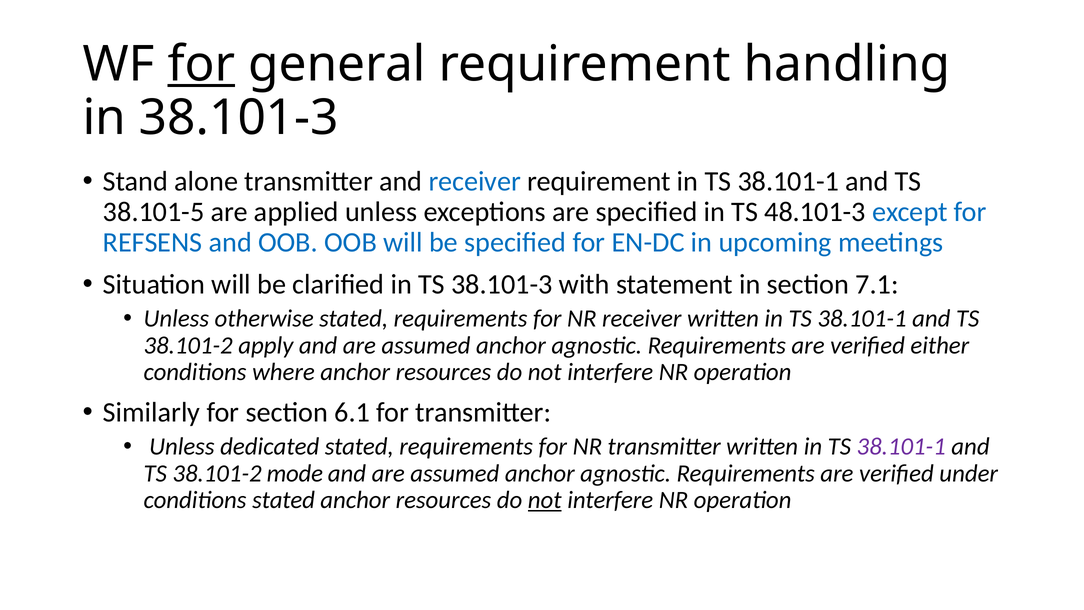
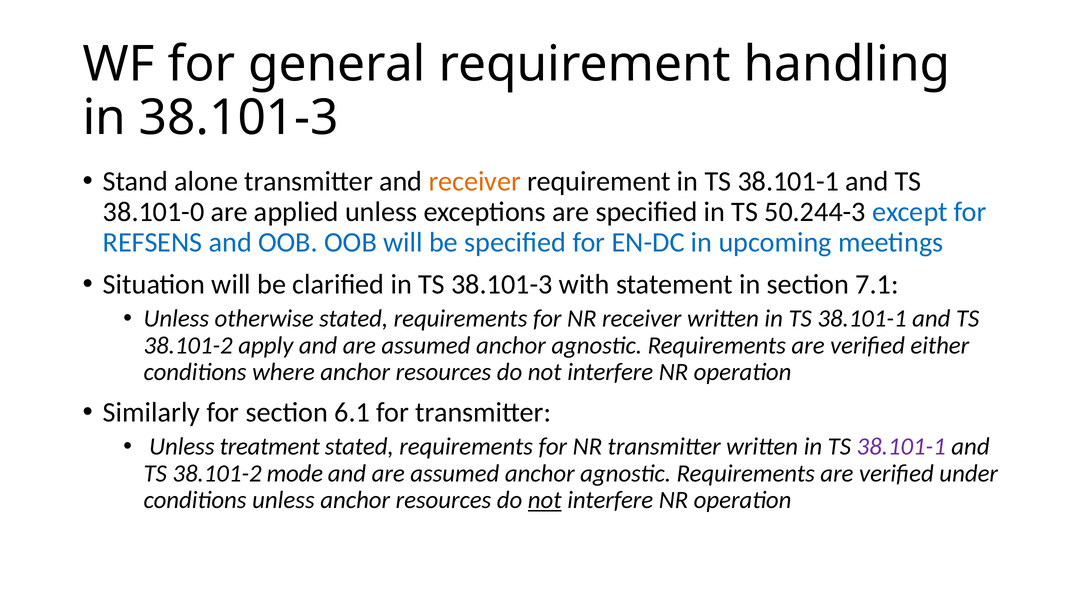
for underline: present -> none (201, 64)
receiver colour: blue -> orange (475, 181)
38.101-5: 38.101-5 -> 38.101-0 (154, 212)
48.101-3: 48.101-3 -> 50.244-3 (815, 212)
dedicated: dedicated -> treatment (270, 446)
conditions stated: stated -> unless (283, 500)
